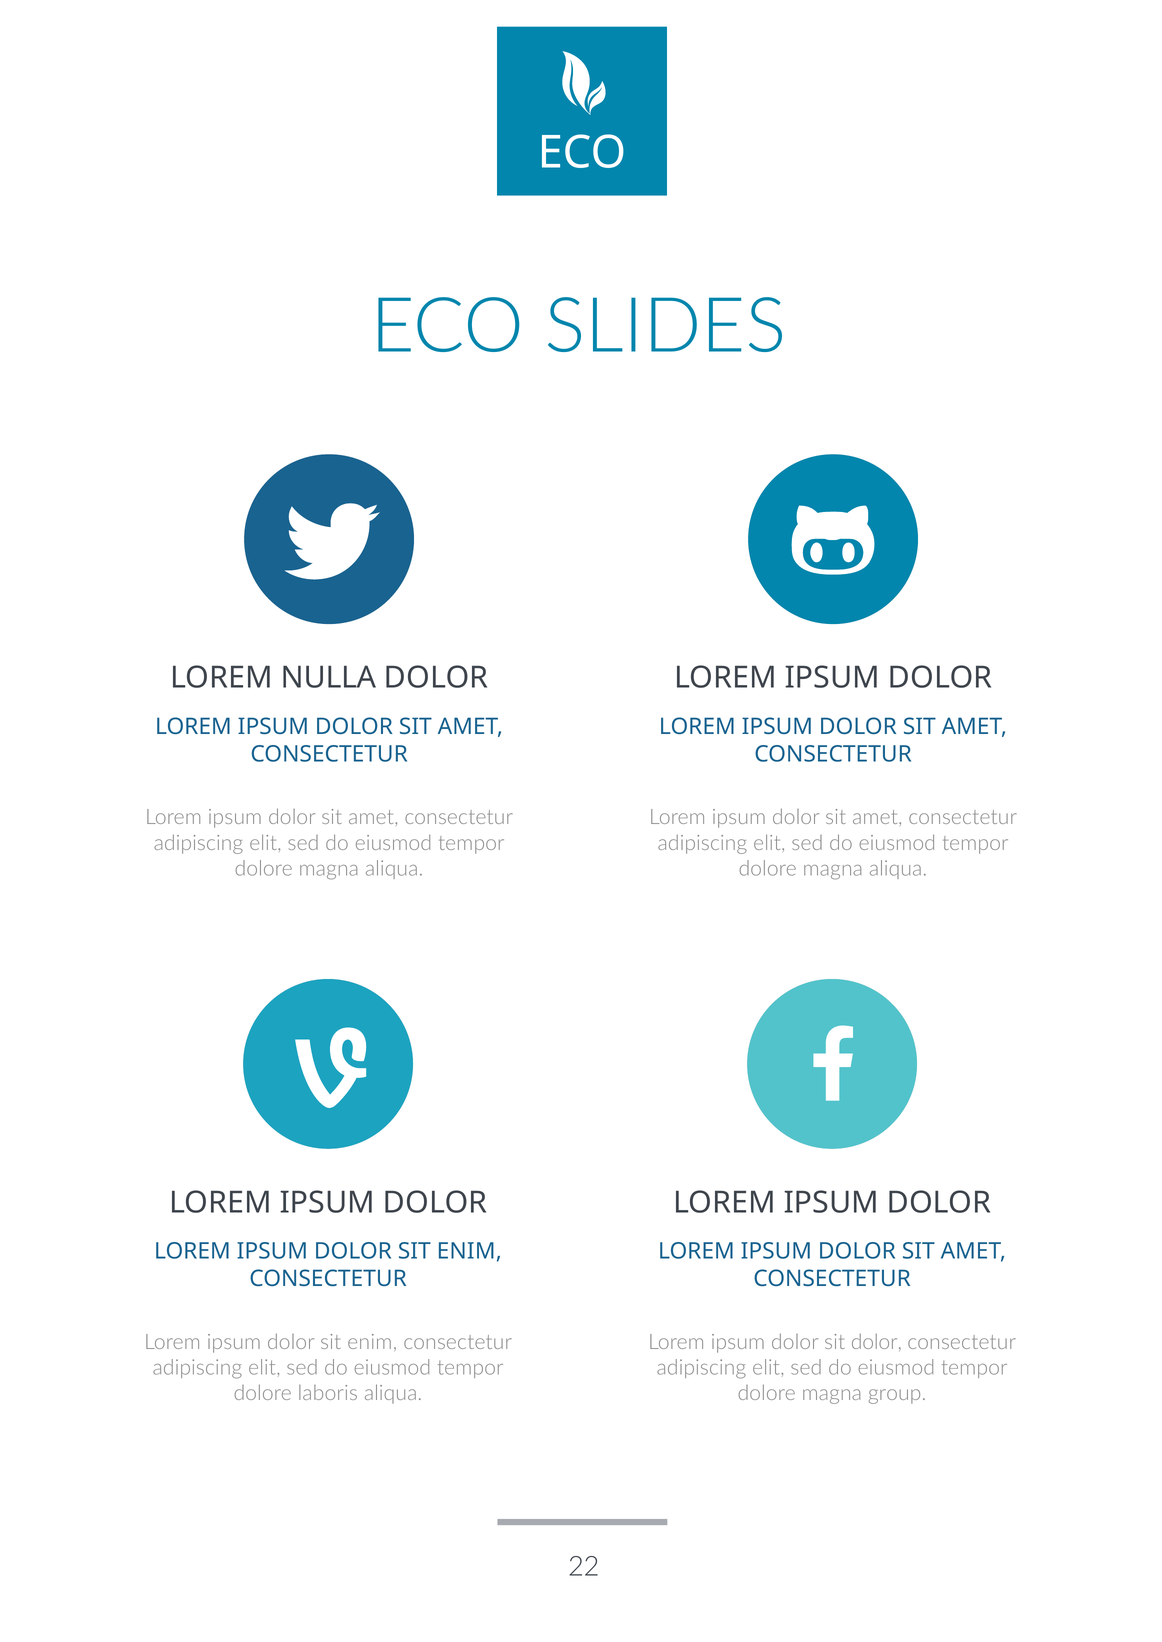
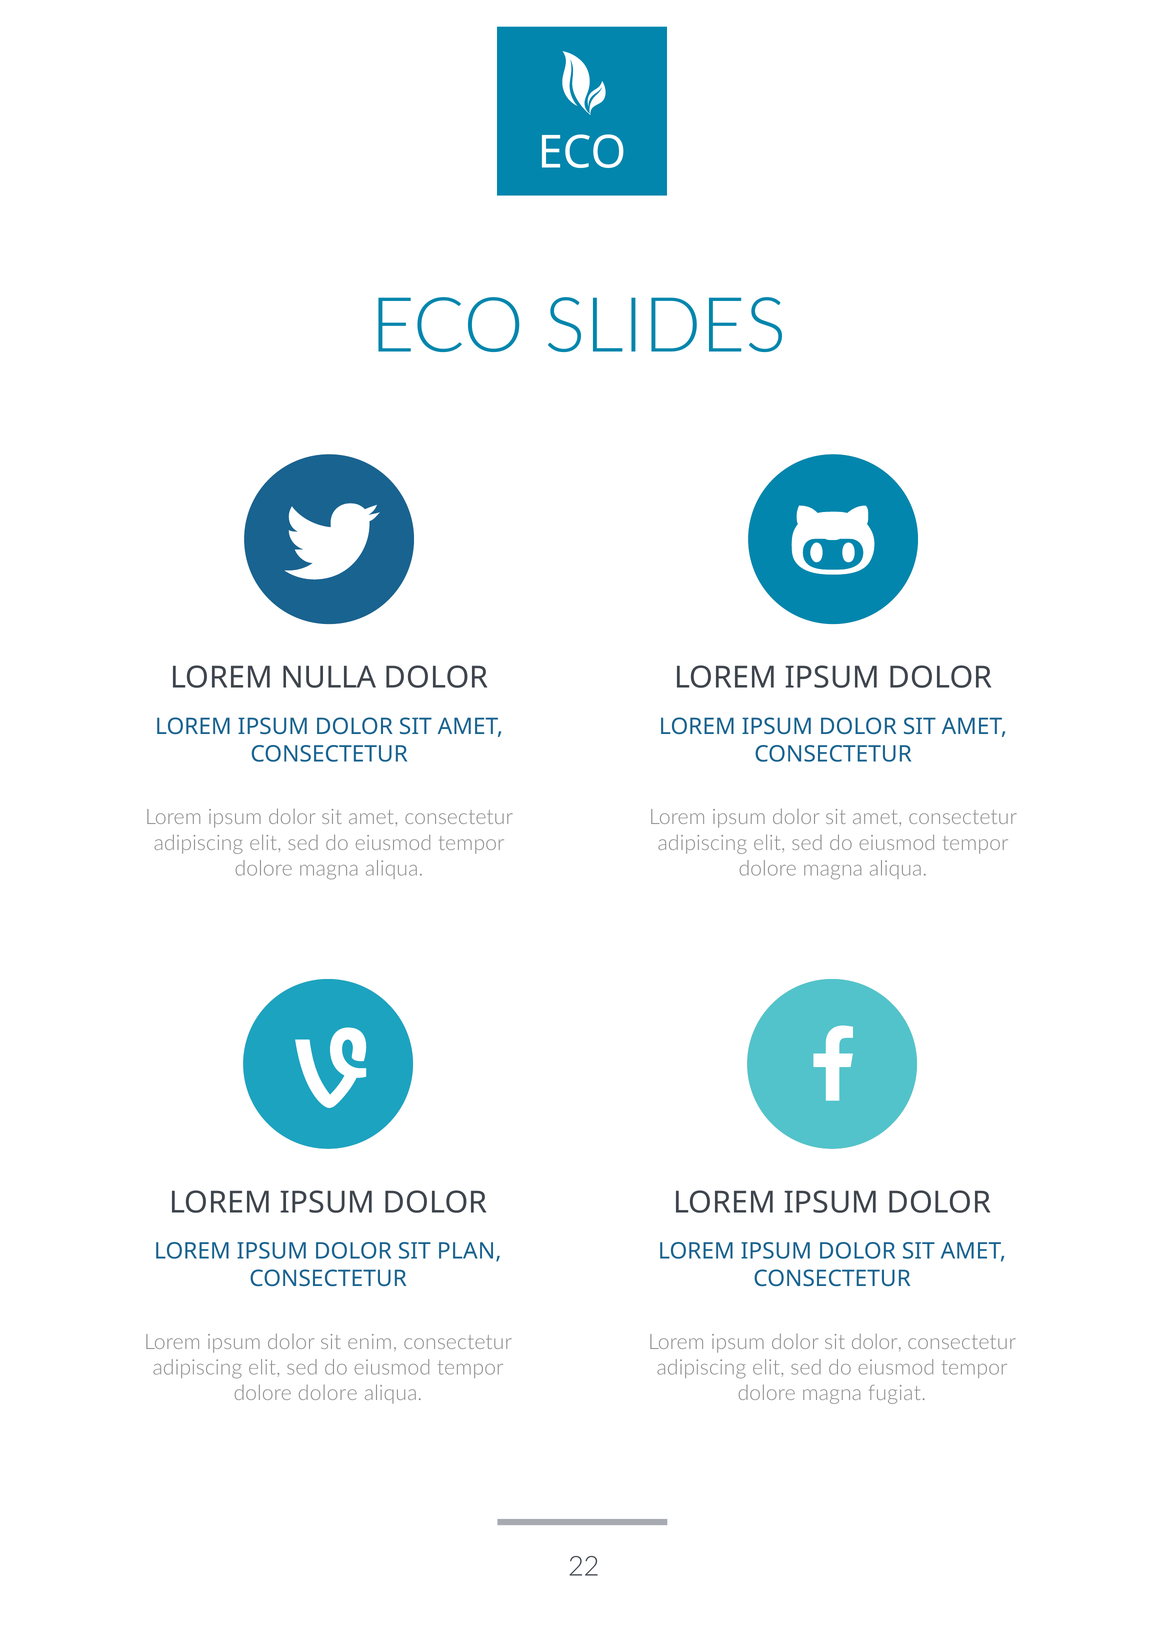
ENIM: ENIM -> PLAN (469, 1252)
dolore laboris: laboris -> dolore (328, 1394)
group: group -> fugiat (897, 1394)
